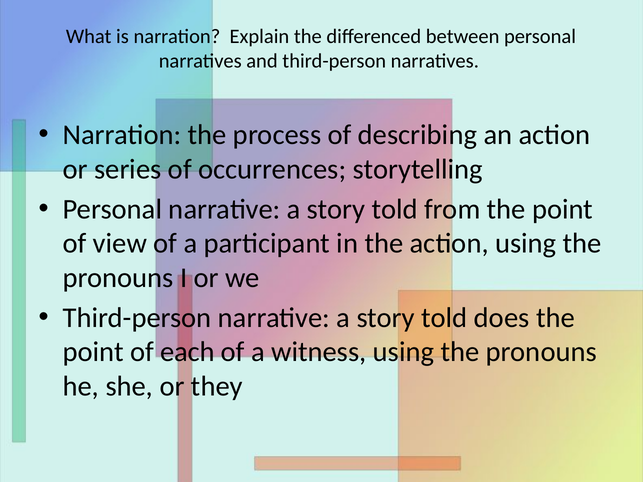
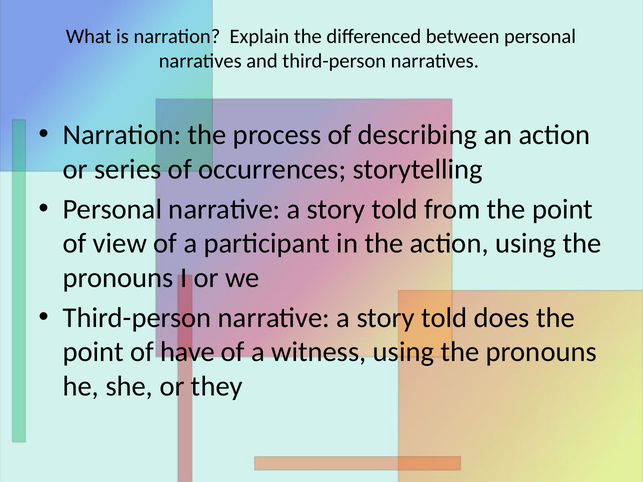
each: each -> have (188, 352)
